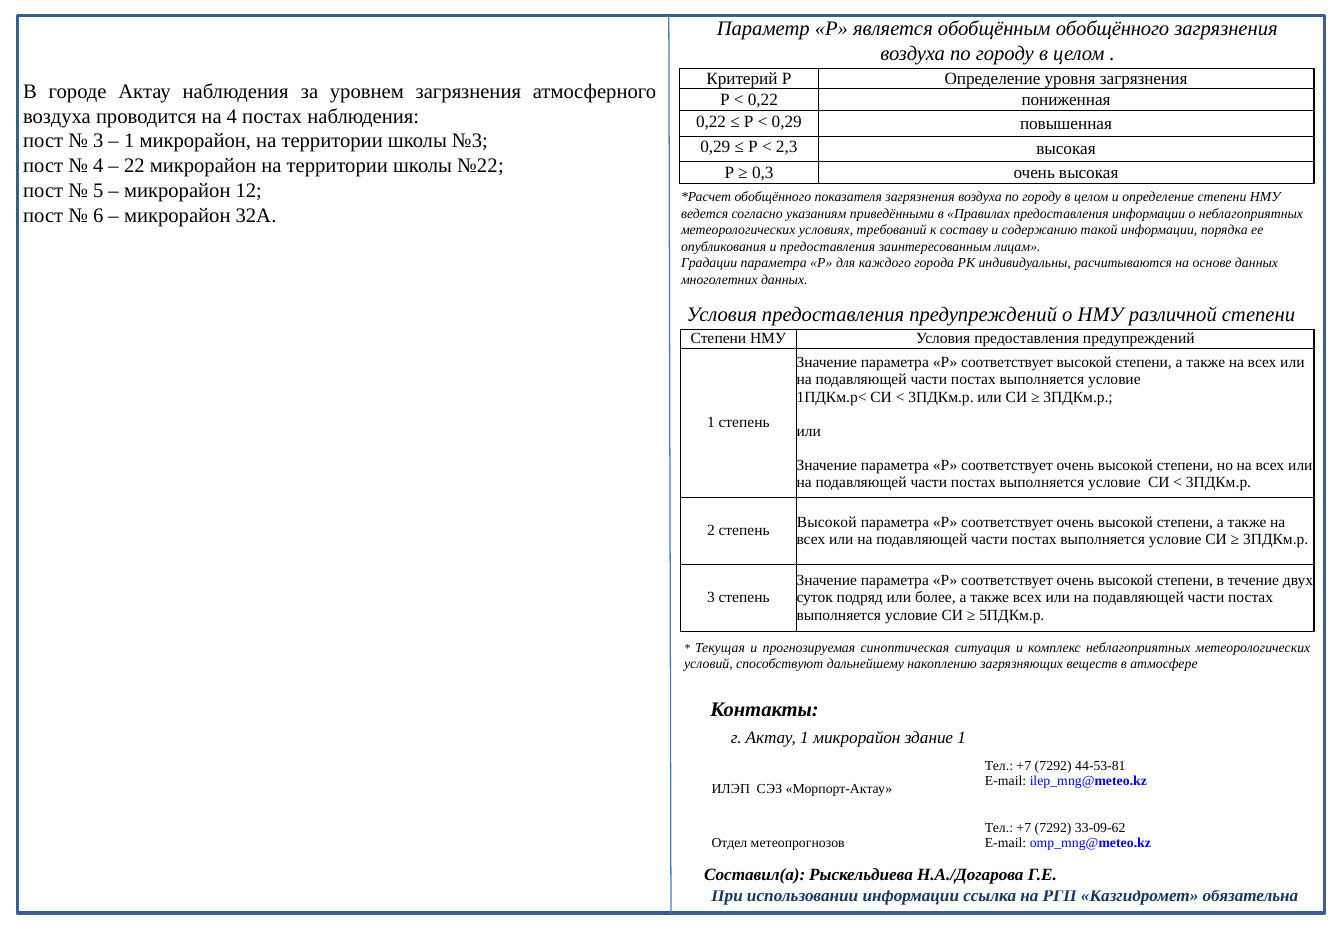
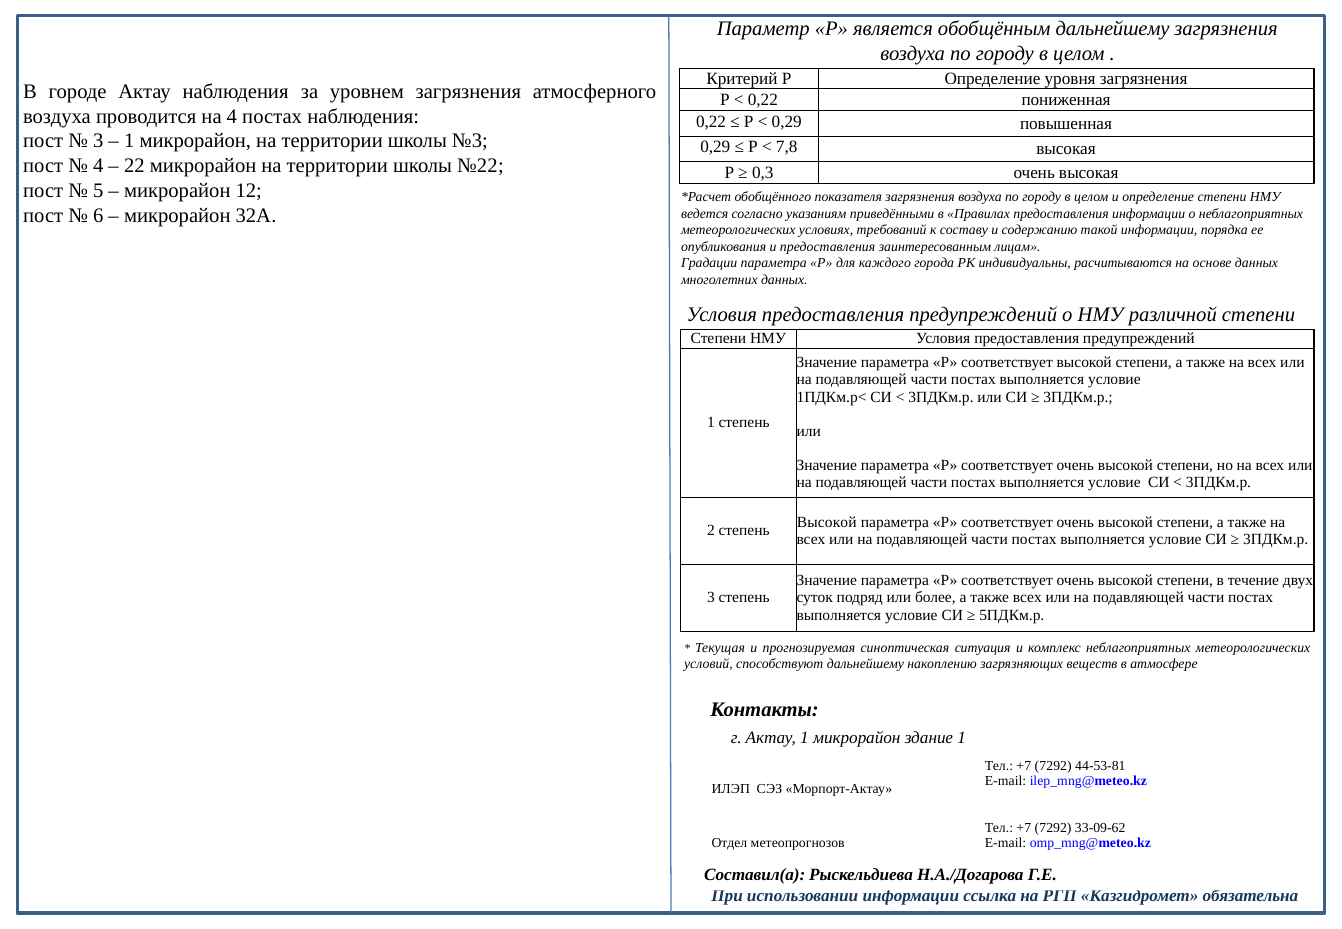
обобщённым обобщённого: обобщённого -> дальнейшему (1113, 29)
2,3: 2,3 -> 7,8 (787, 147)
